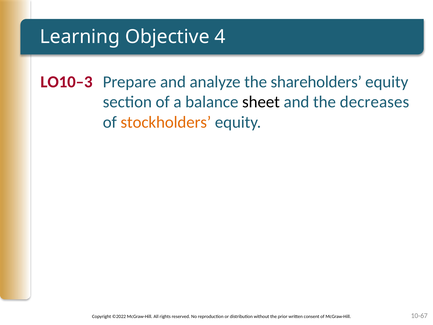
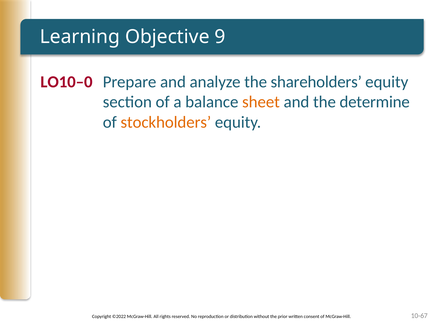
4: 4 -> 9 (220, 37)
LO10–3: LO10–3 -> LO10–0 (66, 82)
sheet colour: black -> orange (261, 102)
decreases: decreases -> determine (375, 102)
